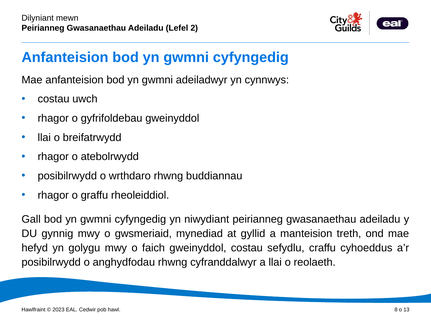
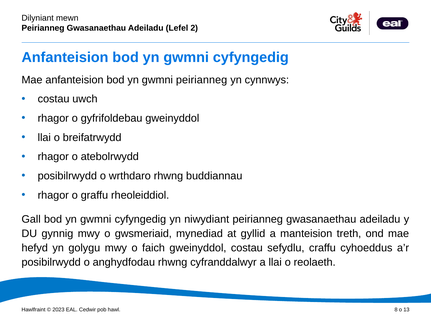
gwmni adeiladwyr: adeiladwyr -> peirianneg (202, 80)
